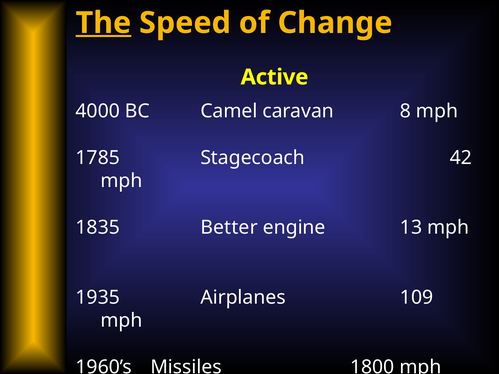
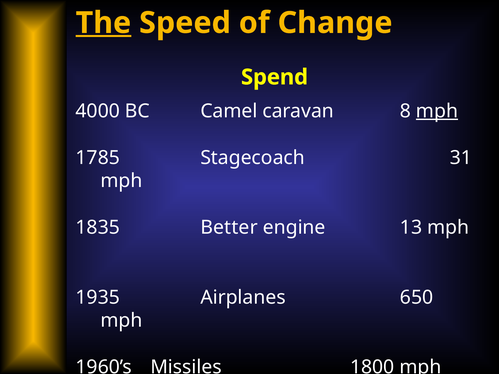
Active: Active -> Spend (275, 77)
mph underline: none -> present (437, 111)
42: 42 -> 31 (461, 158)
109: 109 -> 650 (417, 298)
